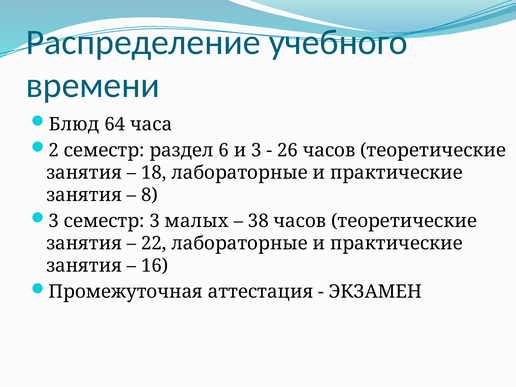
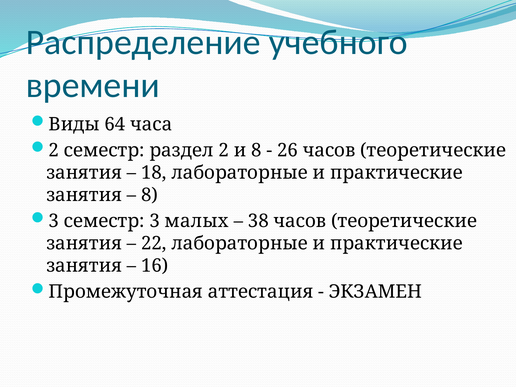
Блюд: Блюд -> Виды (74, 124)
раздел 6: 6 -> 2 (224, 150)
и 3: 3 -> 8 (256, 150)
